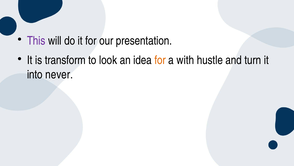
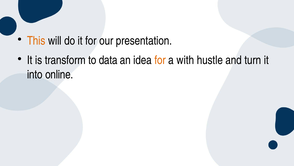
This colour: purple -> orange (36, 41)
look: look -> data (108, 60)
never: never -> online (59, 74)
